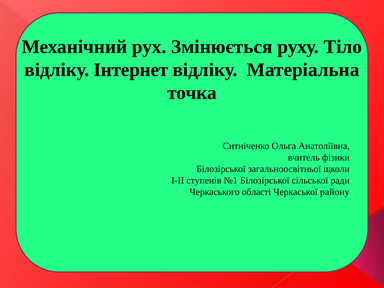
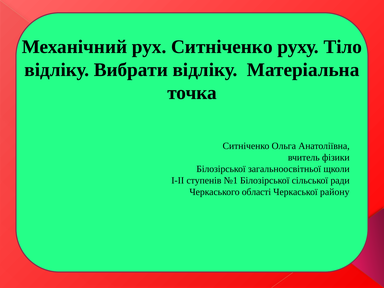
рух Змінюється: Змінюється -> Ситніченко (222, 47)
Інтернет: Інтернет -> Вибрати (131, 70)
